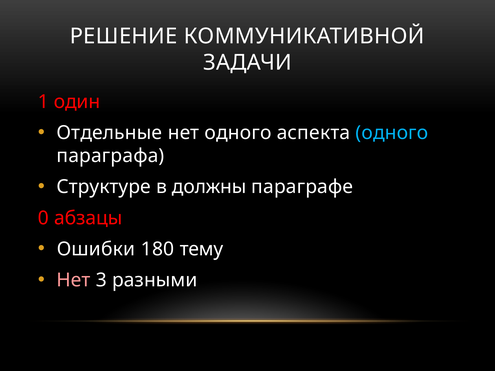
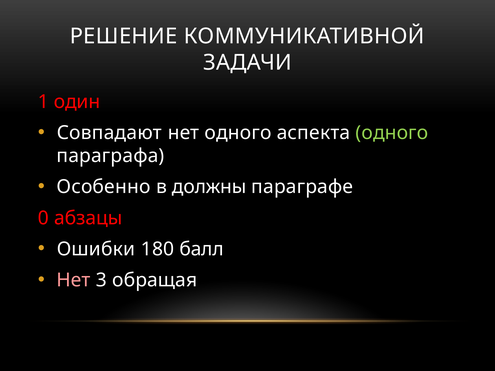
Отдельные: Отдельные -> Совпадают (109, 133)
одного colour: light blue -> light green (392, 133)
Структуре: Структуре -> Особенно (104, 187)
тему: тему -> балл (202, 249)
разными: разными -> обращая (155, 280)
